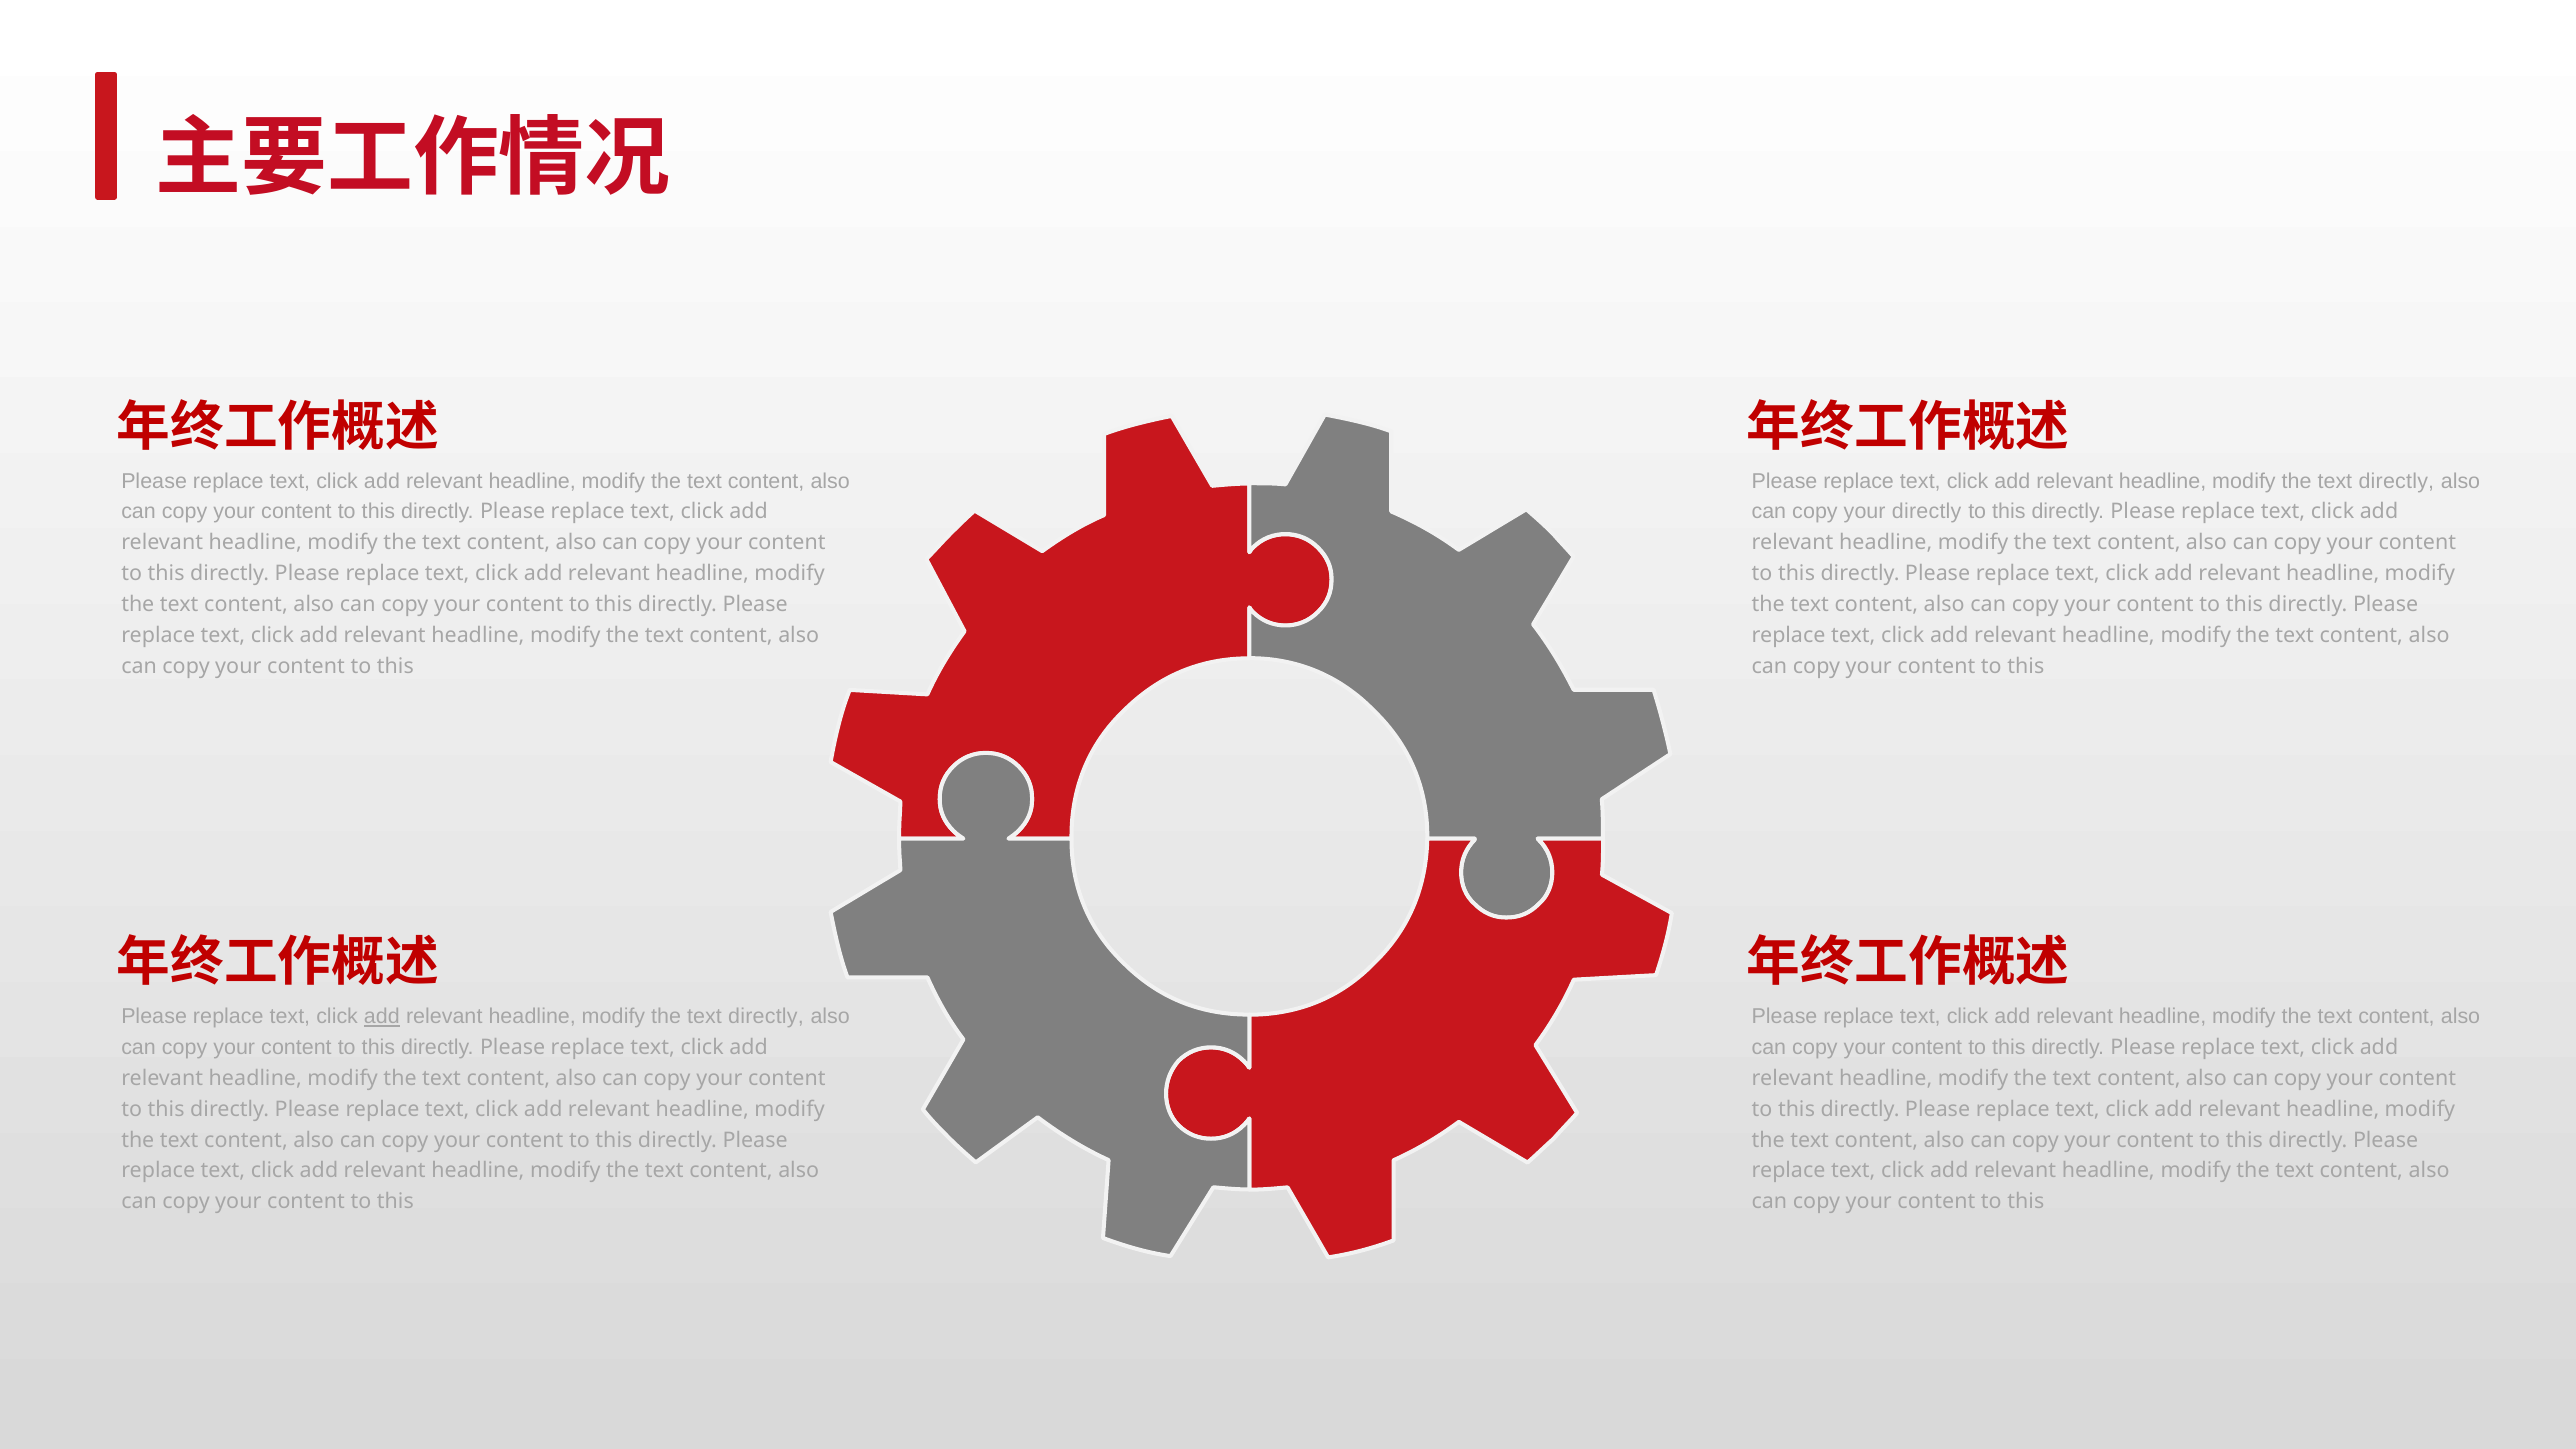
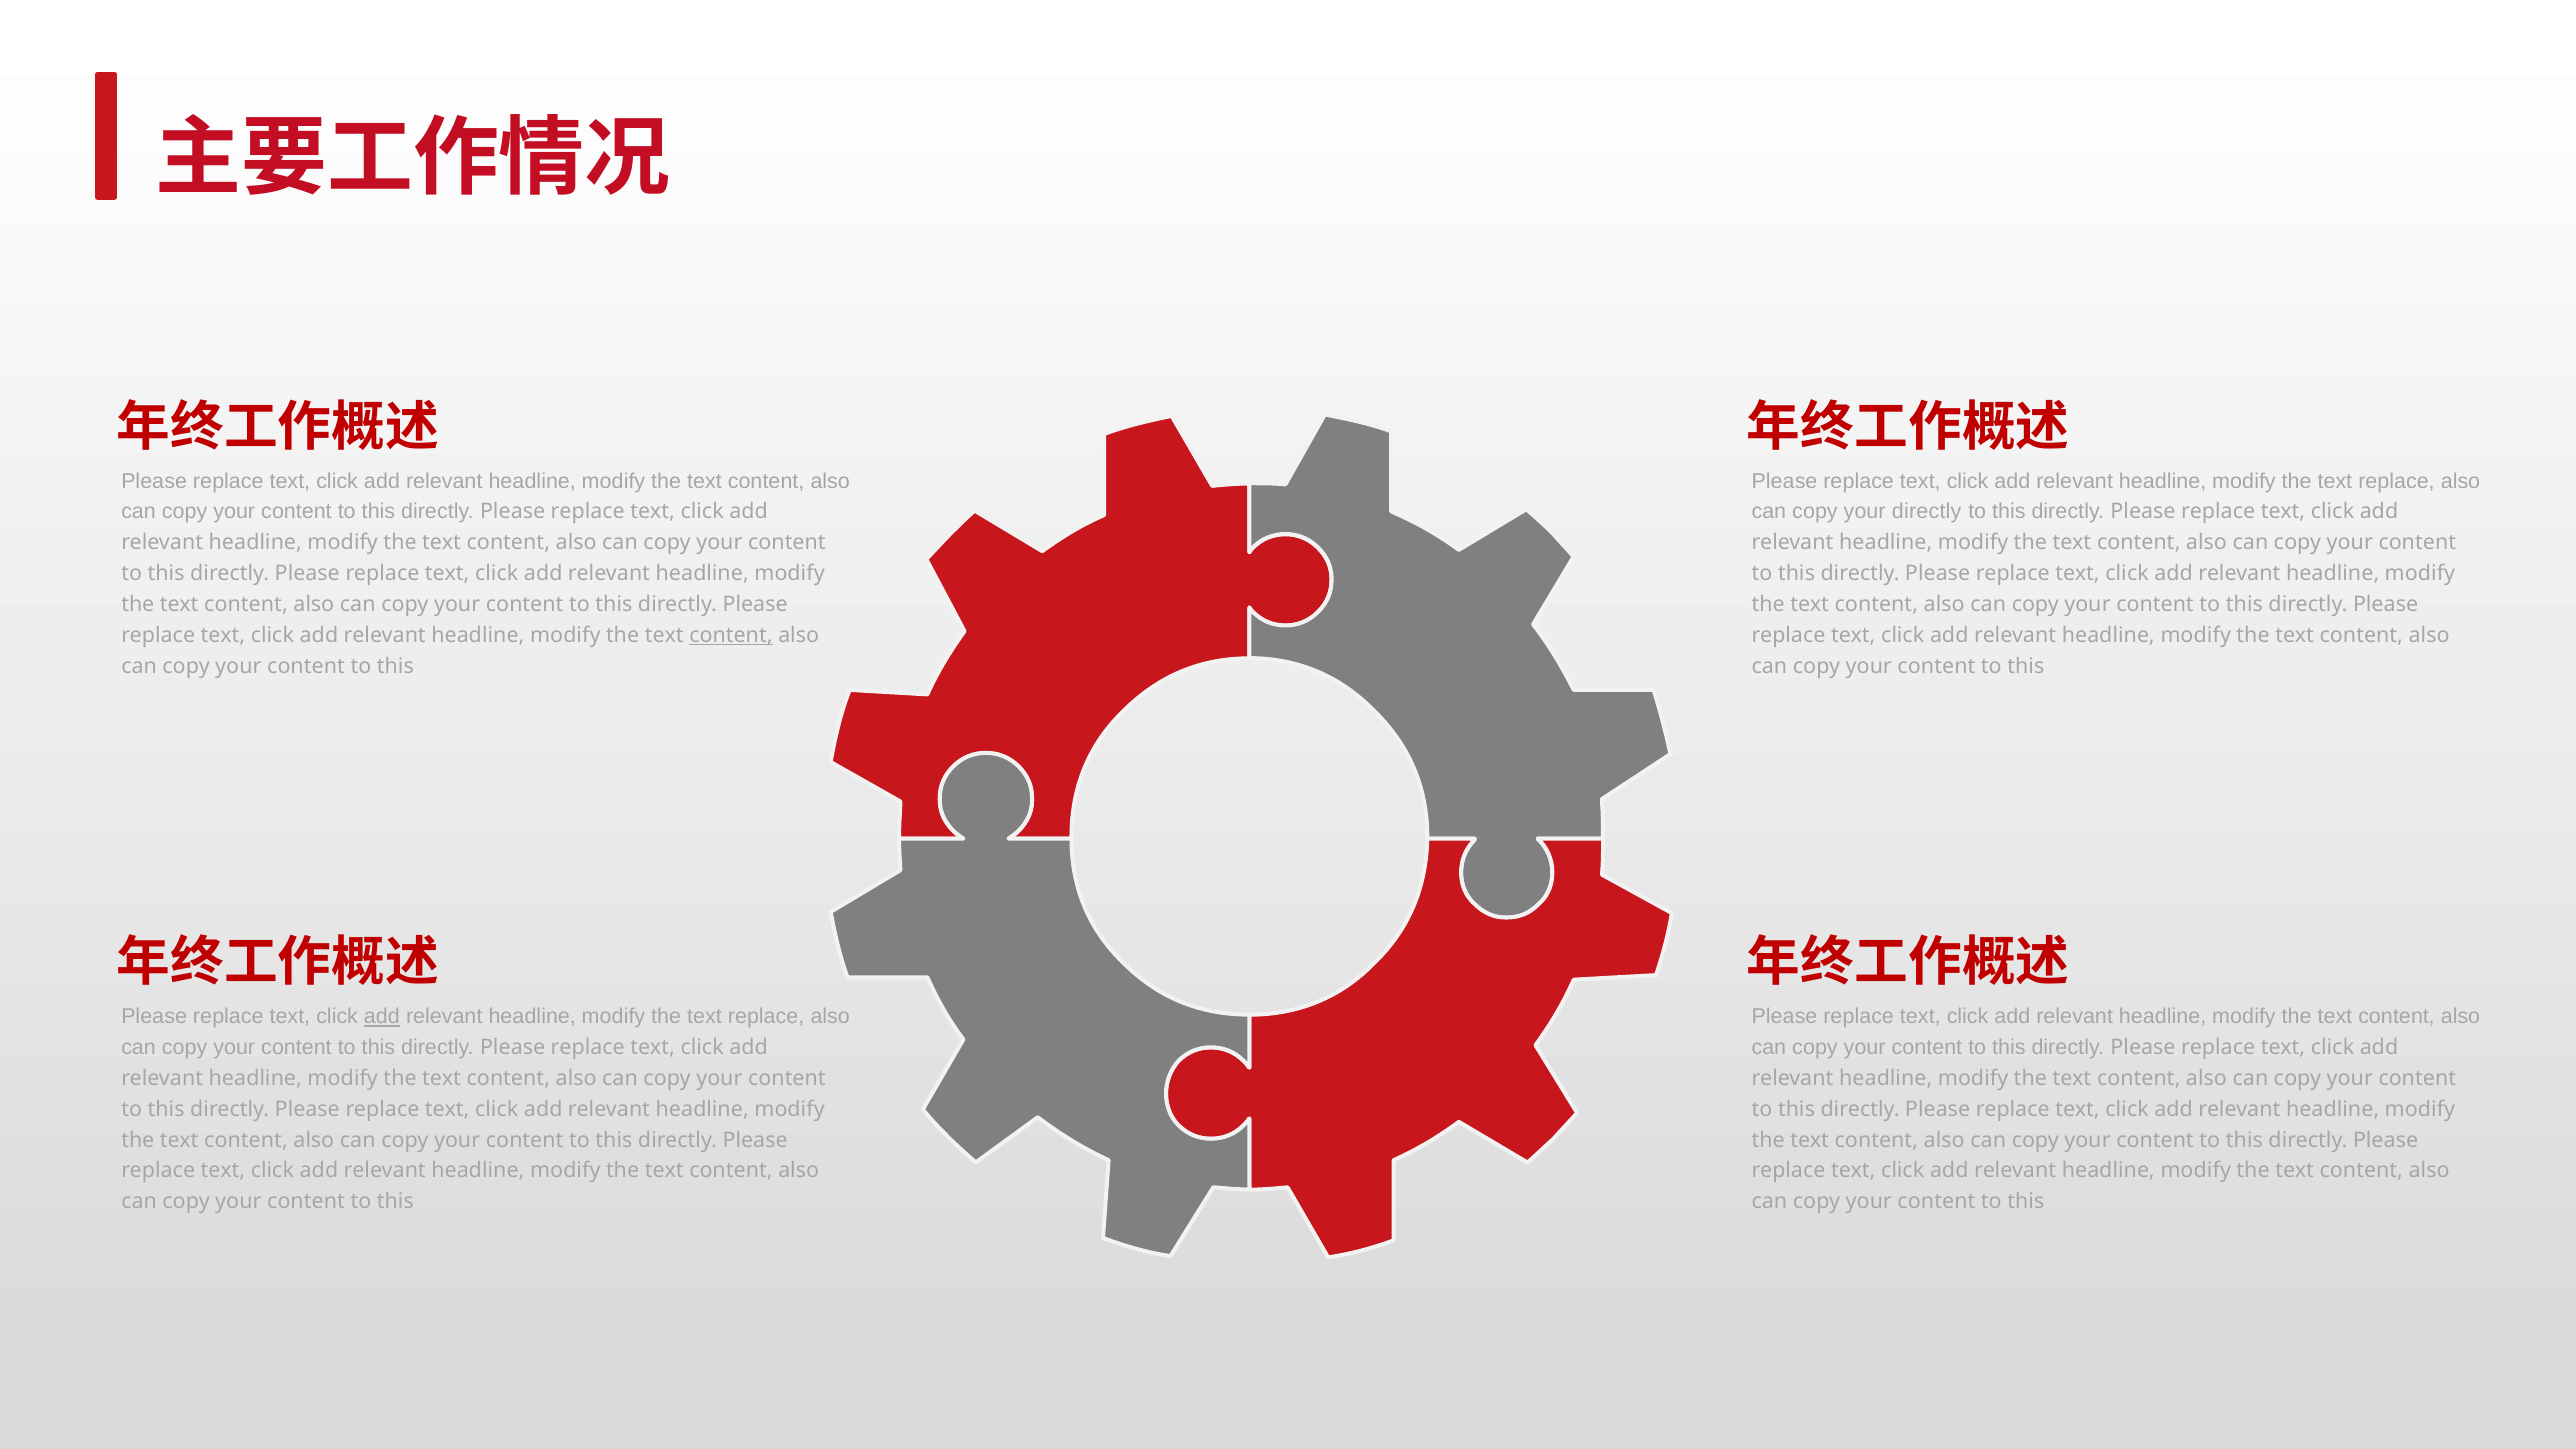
directly: directly -> replace (2396, 481)
content underline: none -> present (731, 635)
directly: directly -> replace (766, 1017)
